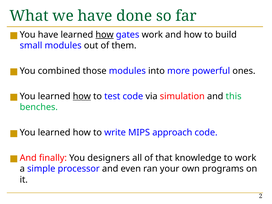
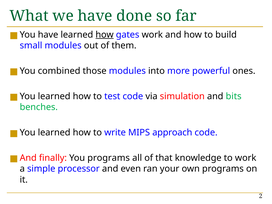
how underline: present -> none (82, 96)
this: this -> bits (234, 96)
You designers: designers -> programs (109, 158)
